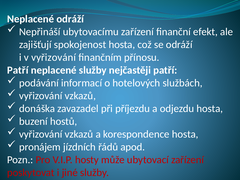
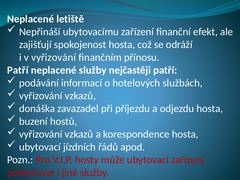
Neplacené odráží: odráží -> letiště (70, 19)
pronájem: pronájem -> ubytovací (40, 147)
